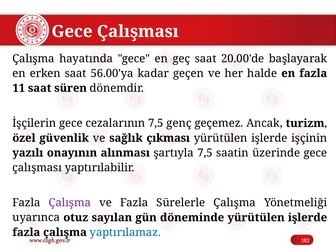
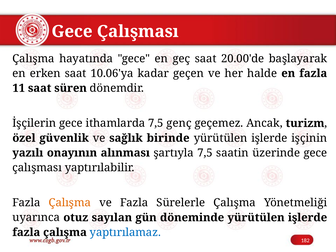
56.00'ya: 56.00'ya -> 10.06'ya (112, 73)
cezalarının: cezalarının -> ithamlarda (115, 123)
çıkması: çıkması -> birinde (168, 138)
Çalışma colour: purple -> orange (70, 203)
